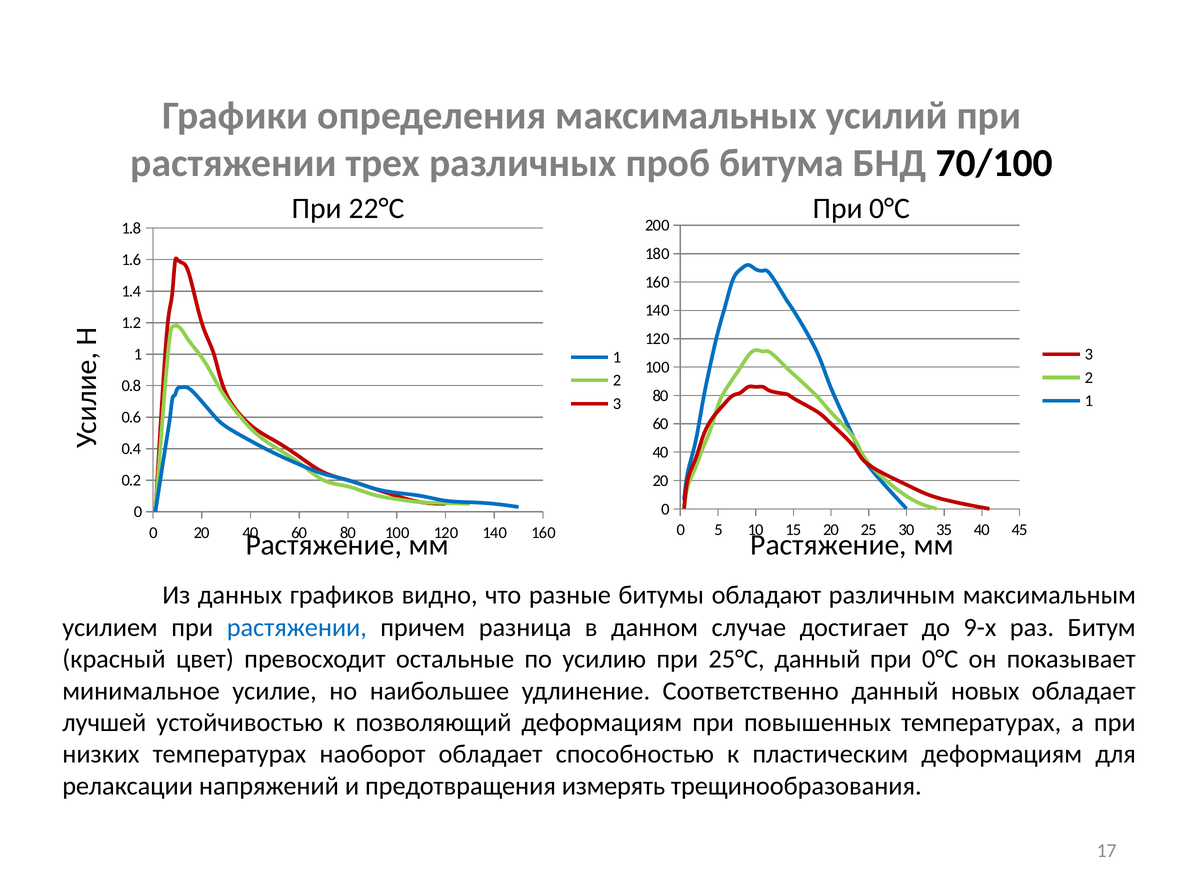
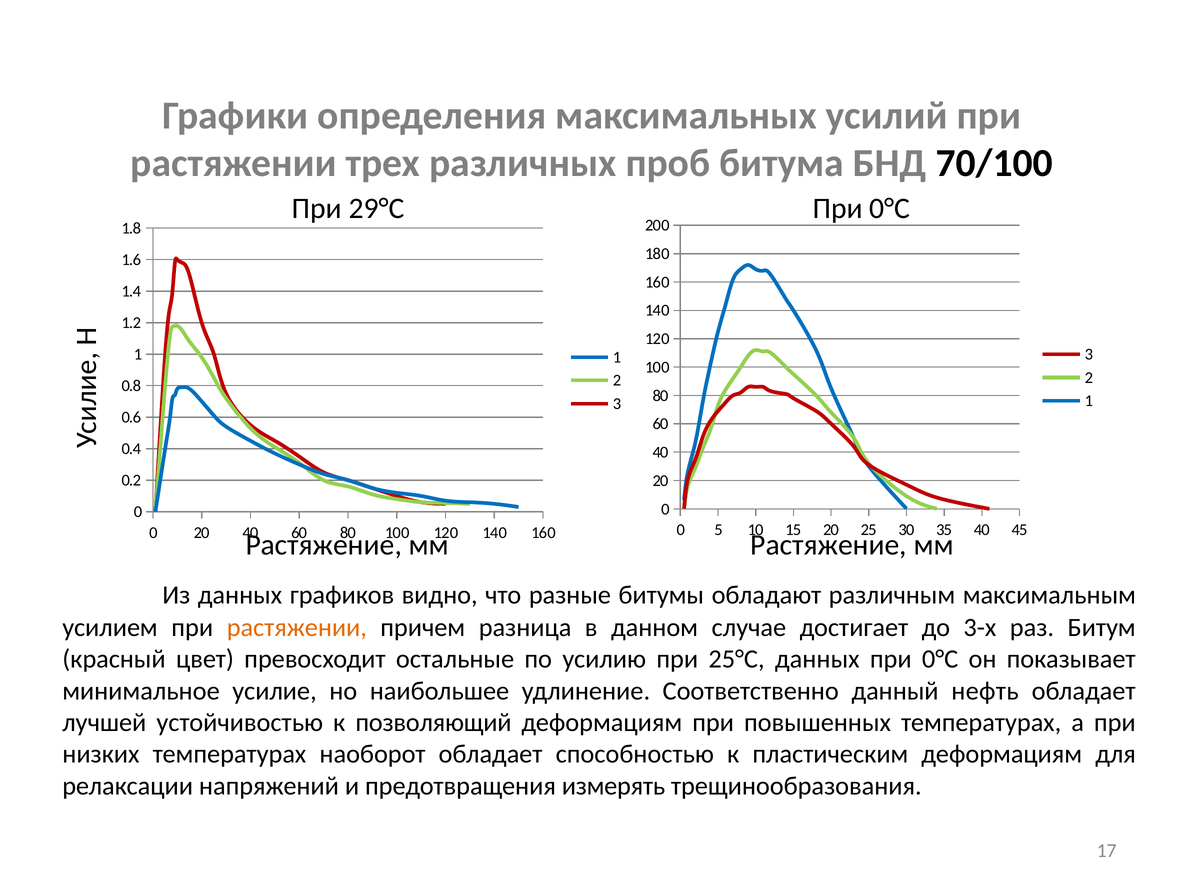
22°С: 22°С -> 29°С (376, 208)
растяжении colour: blue -> orange (297, 628)
9-х: 9-х -> 3-х (980, 628)
25°С данный: данный -> данных (817, 659)
новых: новых -> нефть (985, 691)
